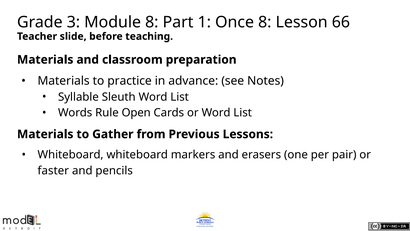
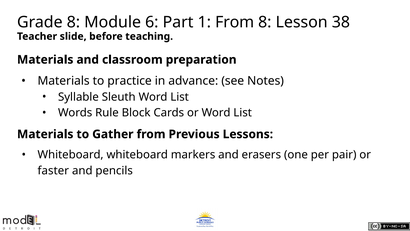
Grade 3: 3 -> 8 (73, 22)
Module 8: 8 -> 6 (152, 22)
1 Once: Once -> From (235, 22)
66: 66 -> 38 (341, 22)
Open: Open -> Block (136, 113)
